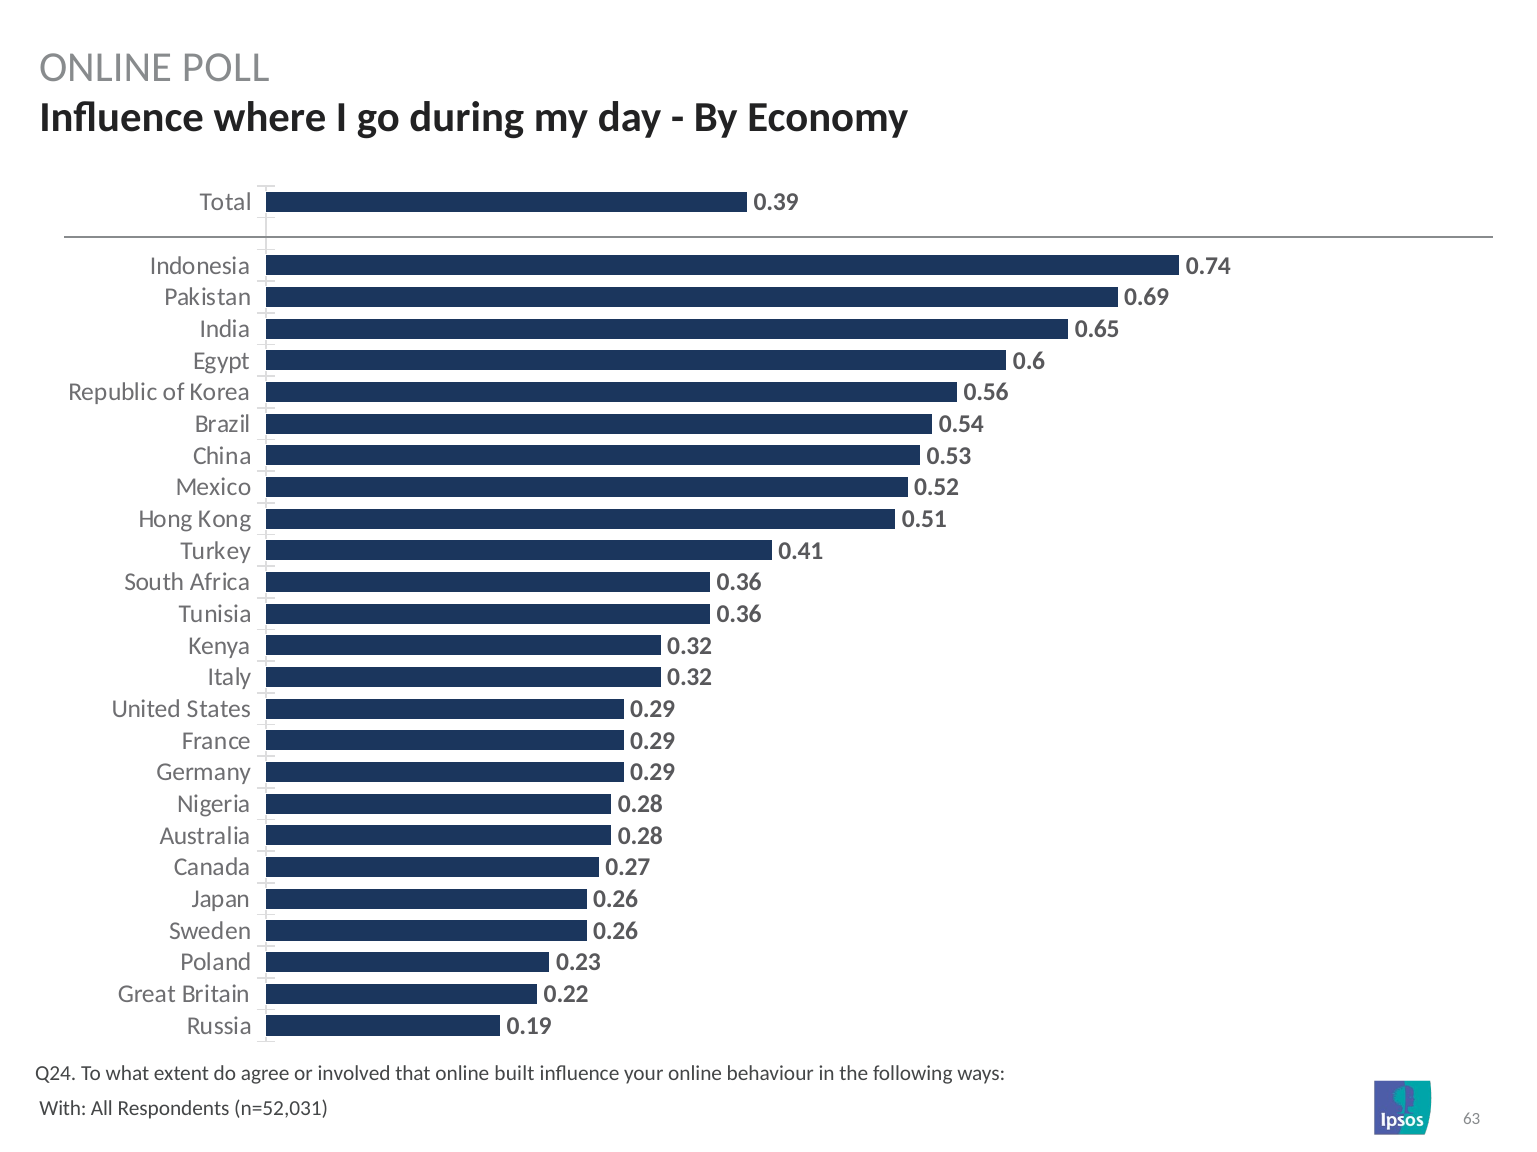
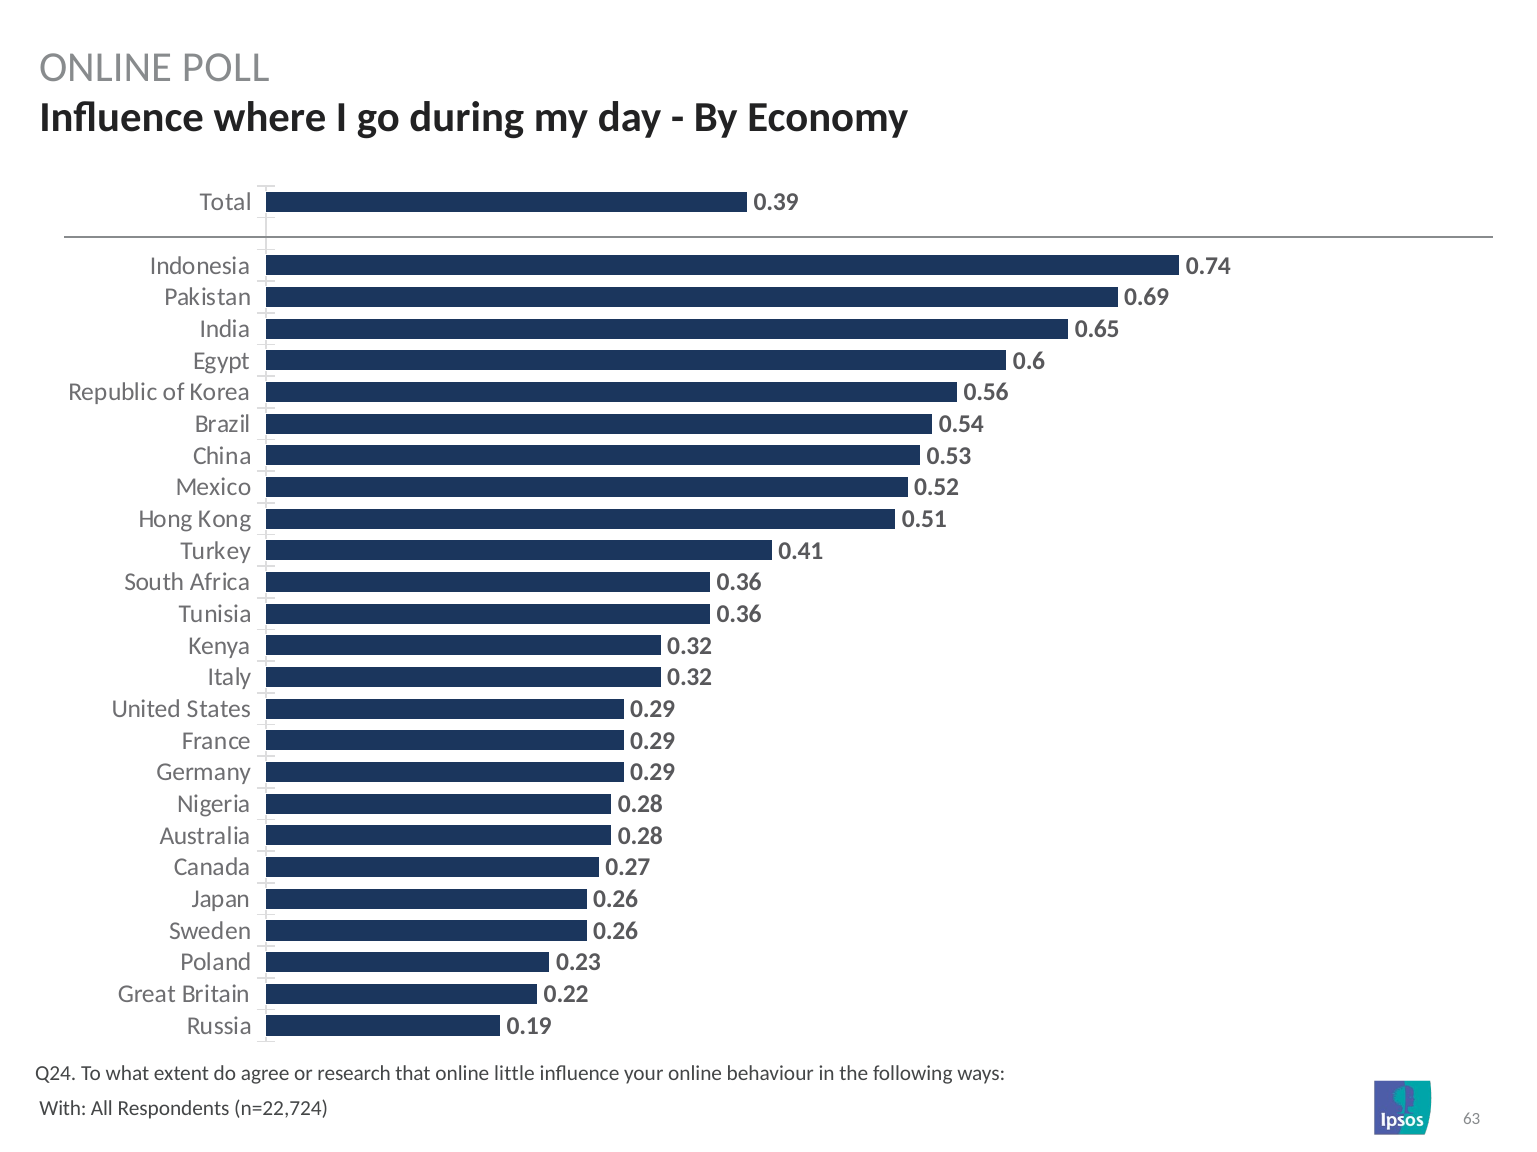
involved: involved -> research (354, 1074)
built: built -> little (514, 1074)
n=52,031: n=52,031 -> n=22,724 (281, 1110)
